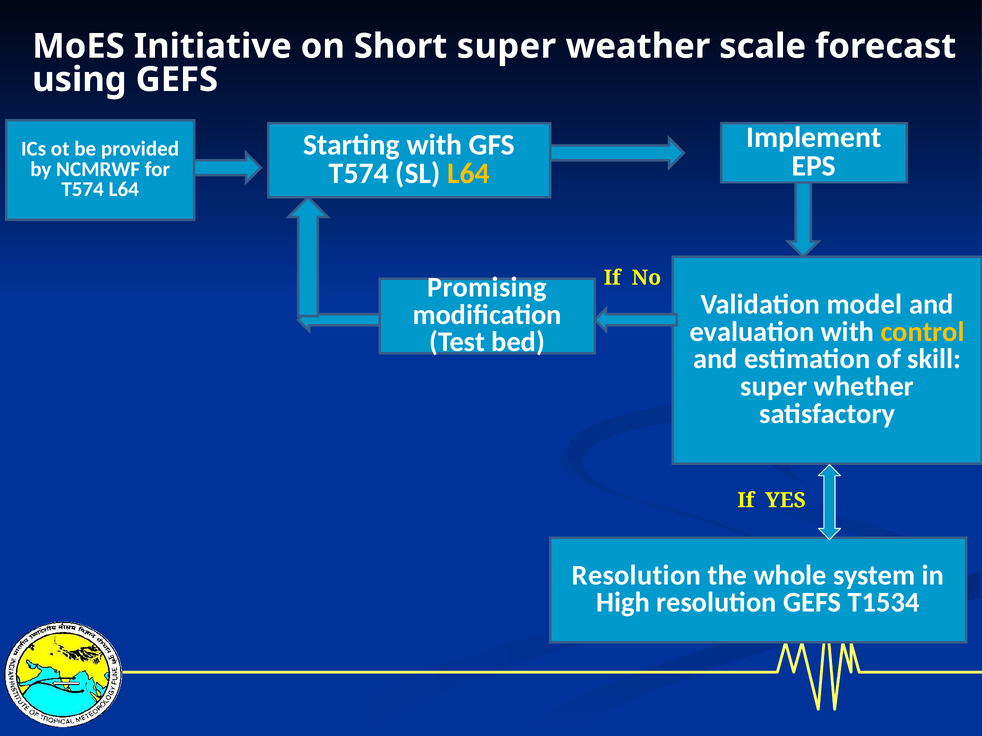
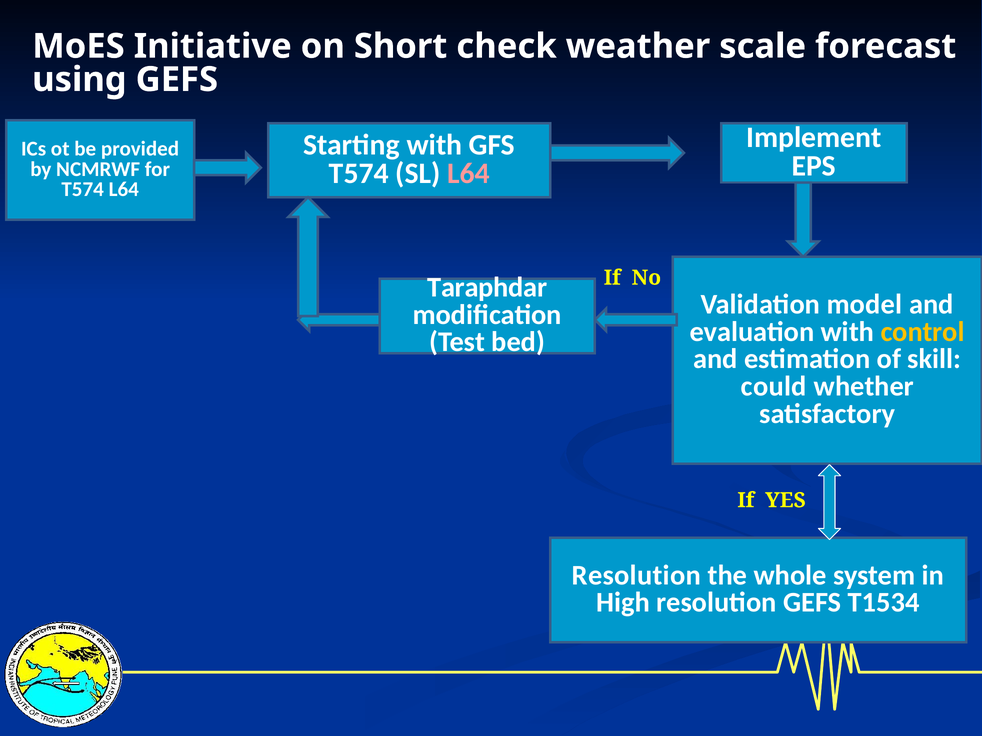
Short super: super -> check (507, 46)
L64 colour: yellow -> pink (468, 173)
Promising: Promising -> Taraphdar (487, 288)
super: super -> could (774, 387)
